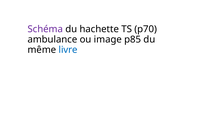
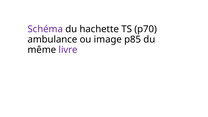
livre colour: blue -> purple (68, 50)
